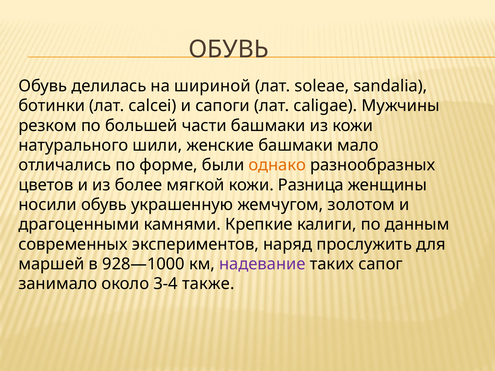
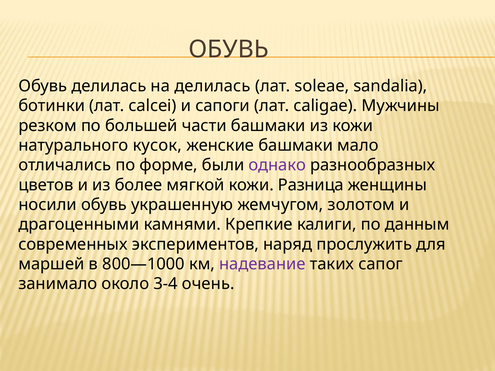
на шириной: шириной -> делилась (213, 86)
шили: шили -> кусок (157, 145)
однако colour: orange -> purple (277, 165)
928—1000: 928—1000 -> 800—1000 (144, 264)
также: также -> очень (208, 284)
